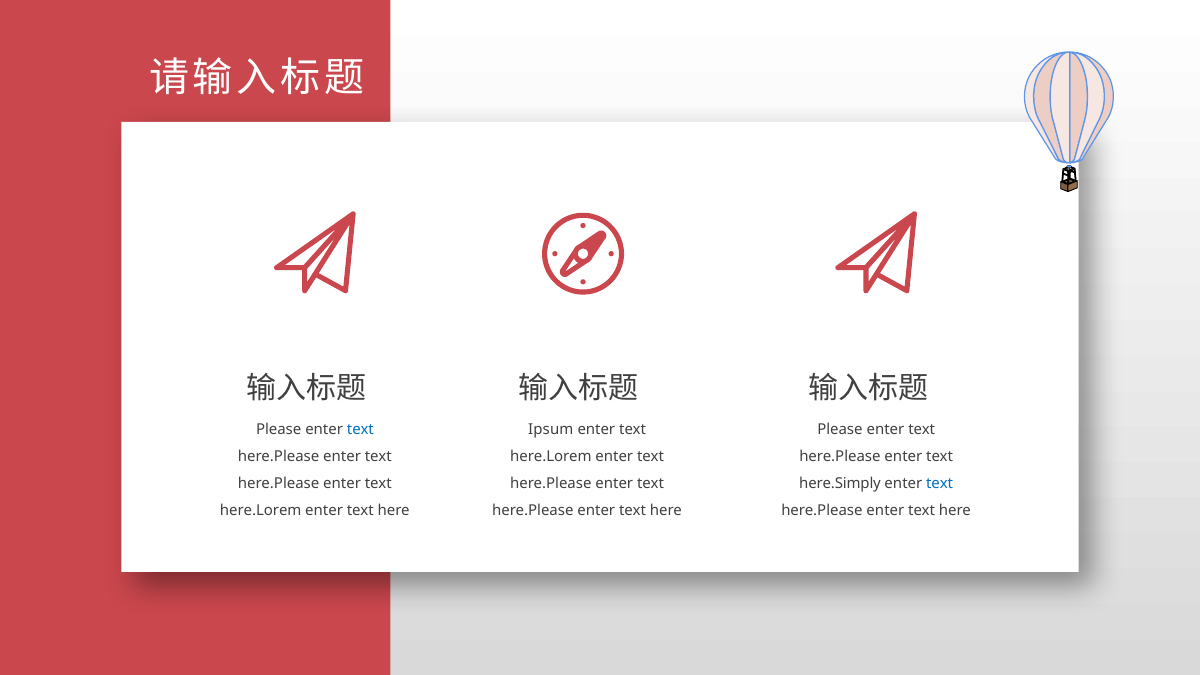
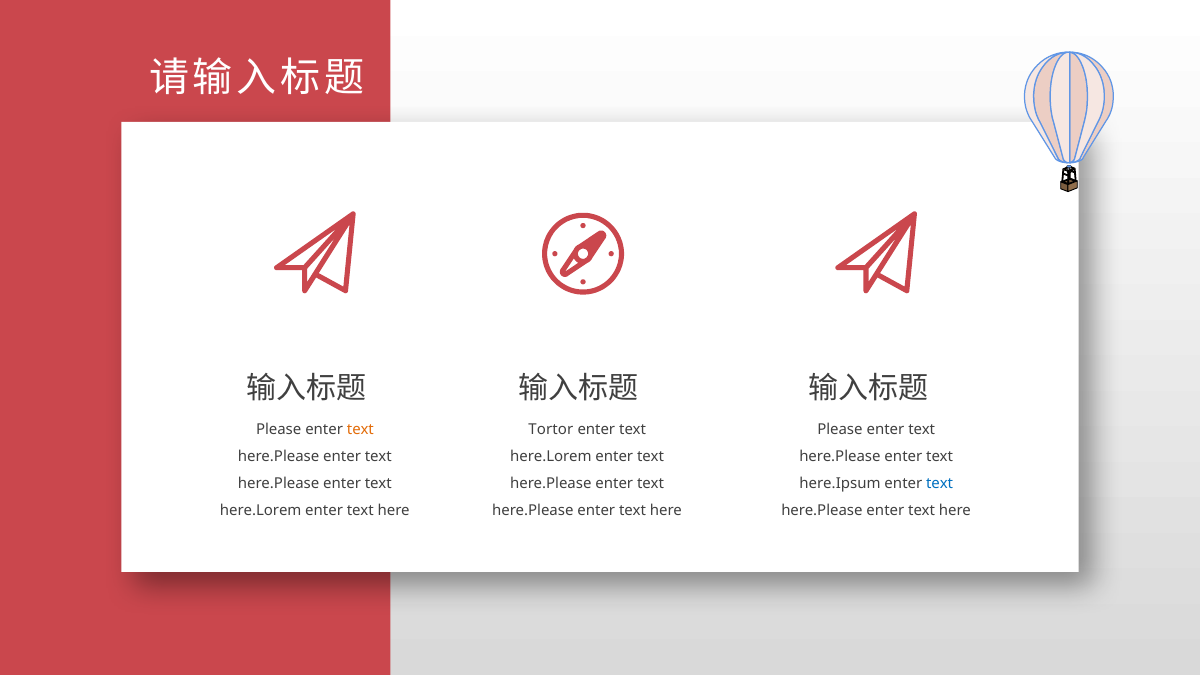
text colour: blue -> orange (360, 429)
Ipsum: Ipsum -> Tortor (551, 429)
here.Simply: here.Simply -> here.Ipsum (840, 483)
